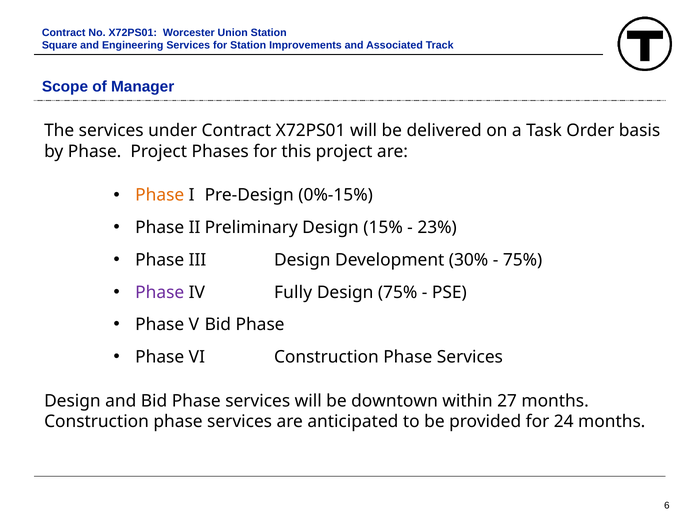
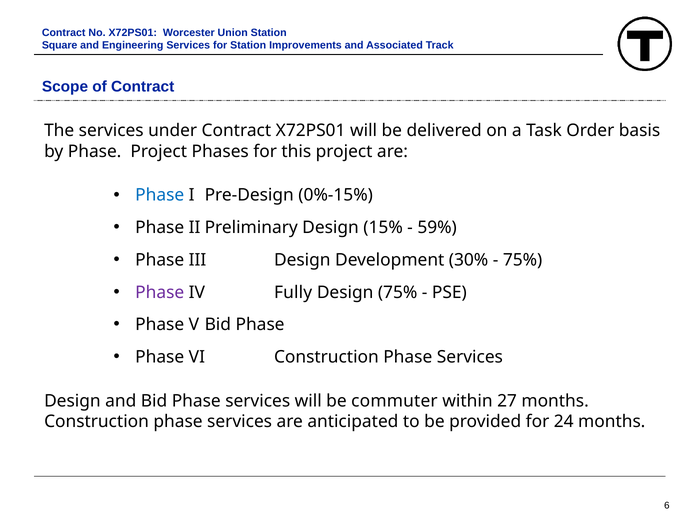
of Manager: Manager -> Contract (143, 87)
Phase colour: orange -> blue (160, 195)
23%: 23% -> 59% (437, 228)
downtown: downtown -> commuter (394, 401)
